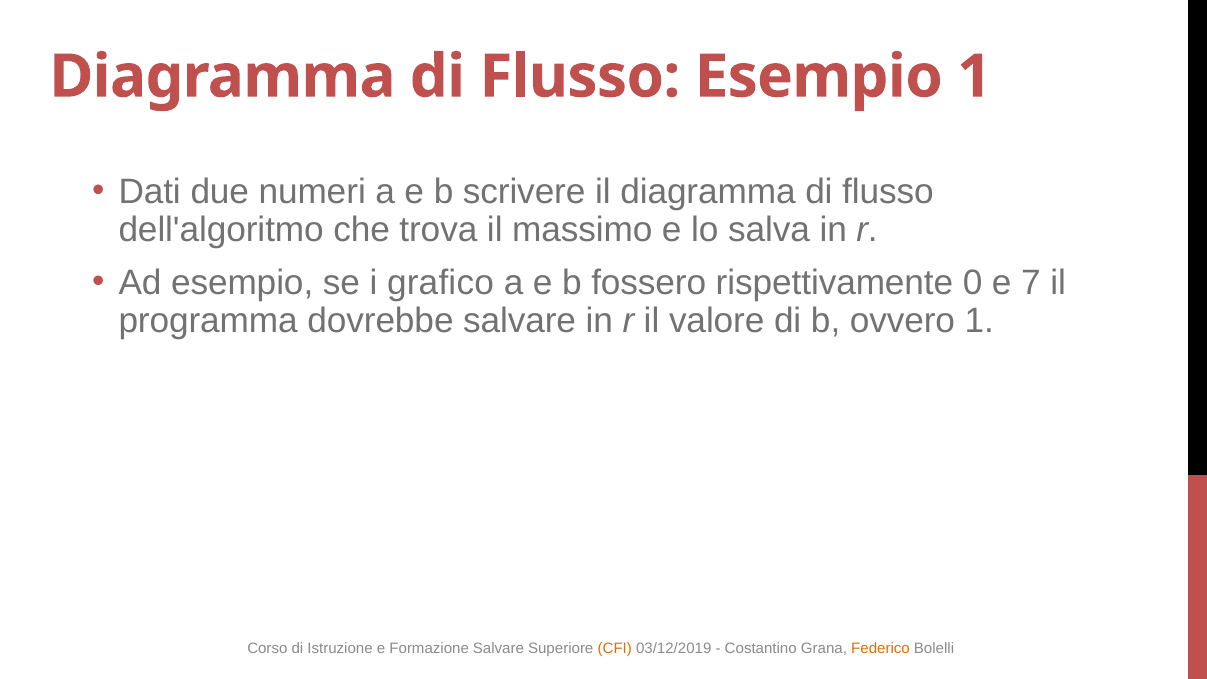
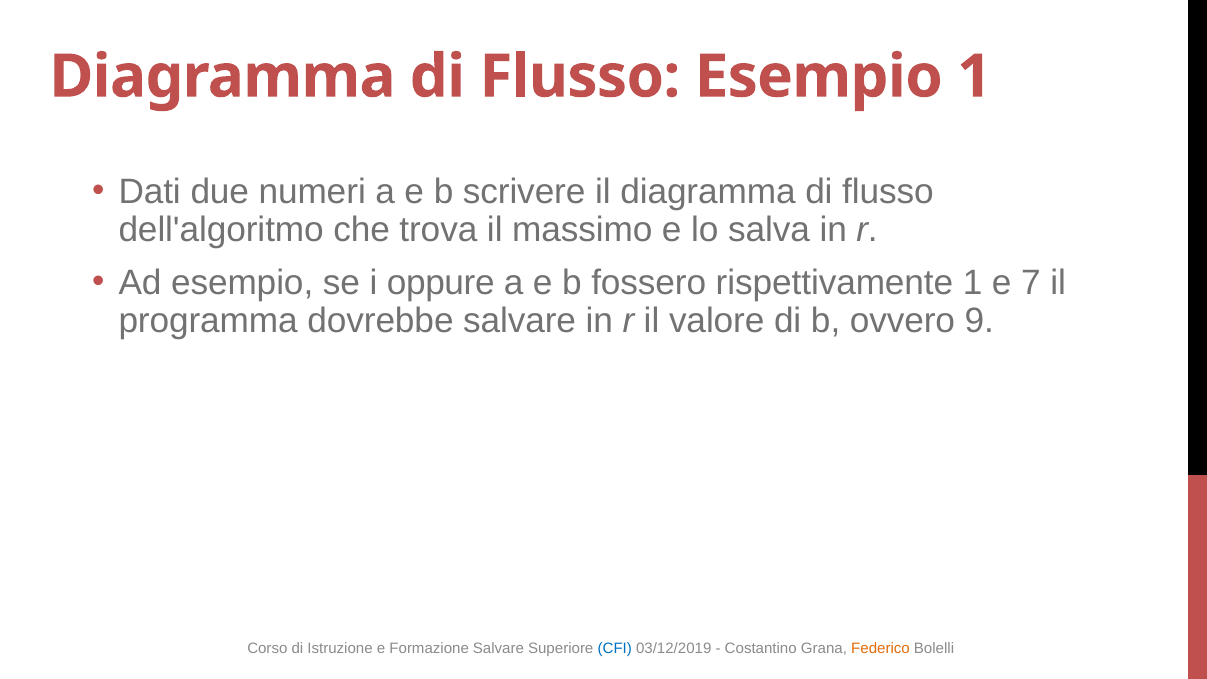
grafico: grafico -> oppure (441, 282)
rispettivamente 0: 0 -> 1 (973, 282)
ovvero 1: 1 -> 9 (979, 320)
CFI colour: orange -> blue (615, 648)
